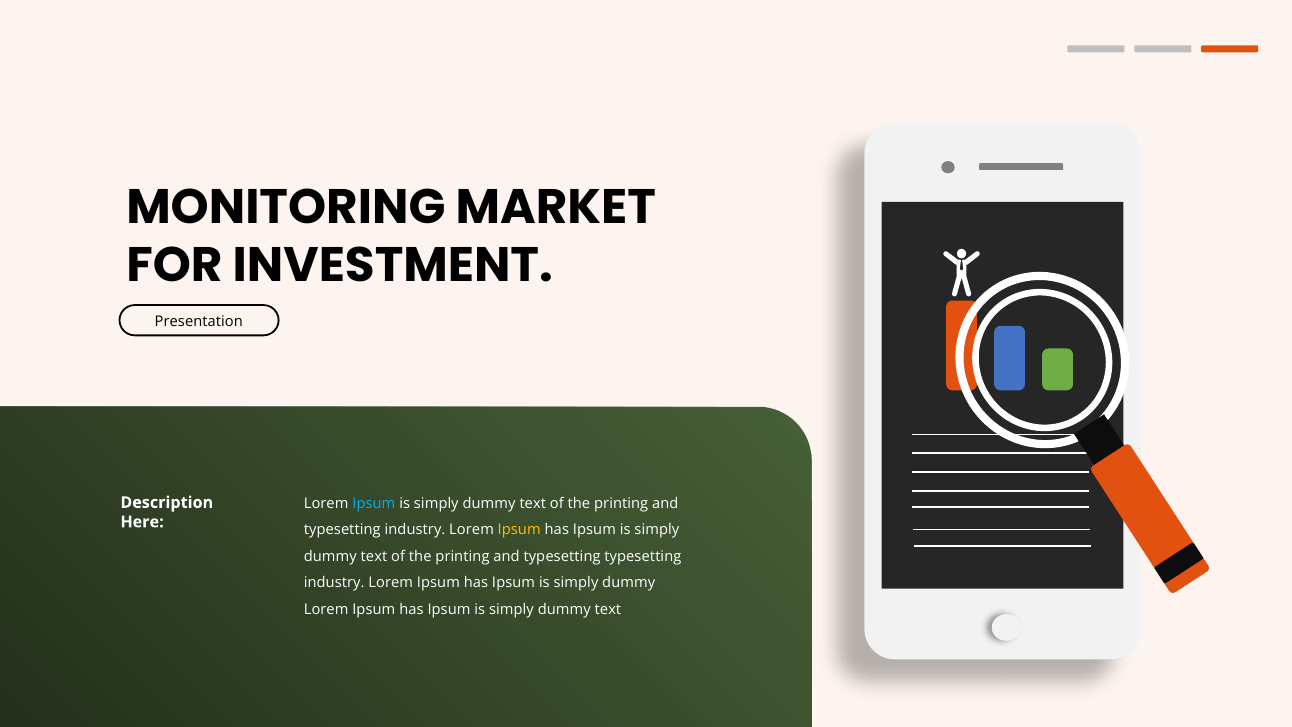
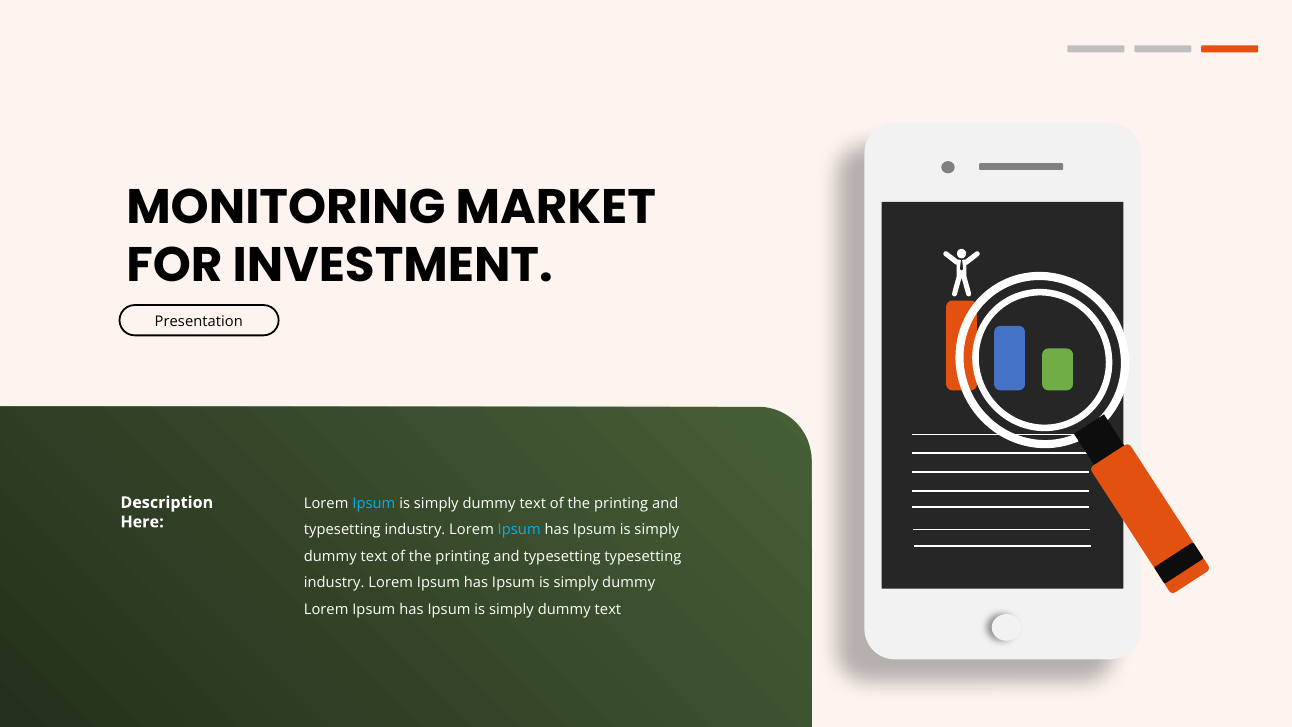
Ipsum colour: yellow -> light blue (519, 530)
